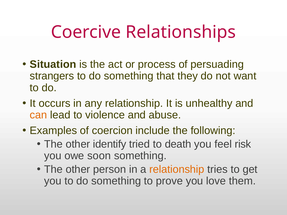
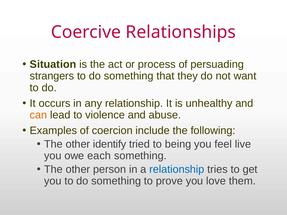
death: death -> being (178, 144)
risk: risk -> live (243, 144)
soon: soon -> each (99, 156)
relationship colour: orange -> blue (177, 170)
